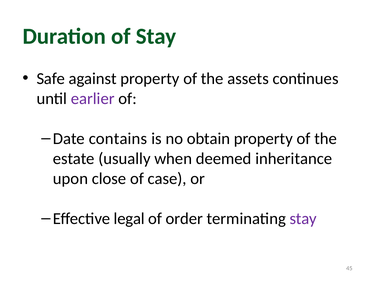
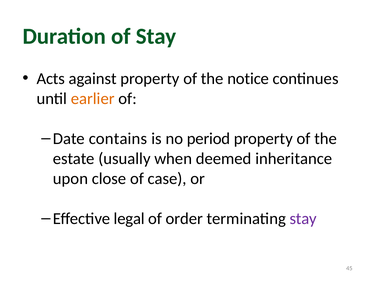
Safe: Safe -> Acts (51, 79)
assets: assets -> notice (248, 79)
earlier colour: purple -> orange (93, 99)
obtain: obtain -> period (209, 139)
